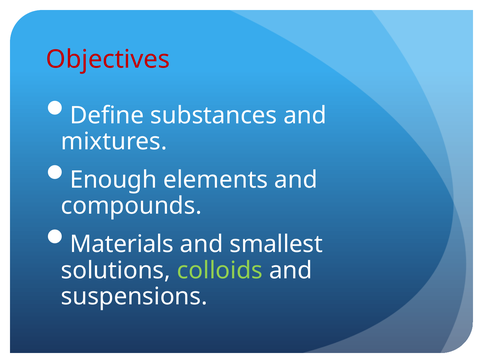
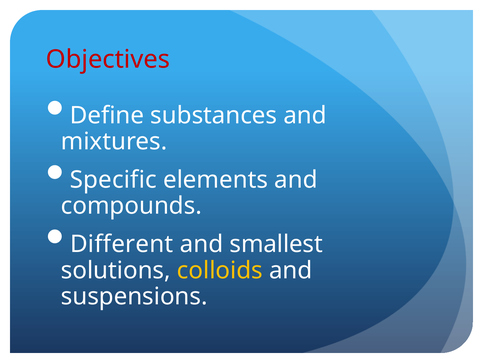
Enough: Enough -> Specific (113, 179)
Materials: Materials -> Different (122, 244)
colloids colour: light green -> yellow (220, 270)
